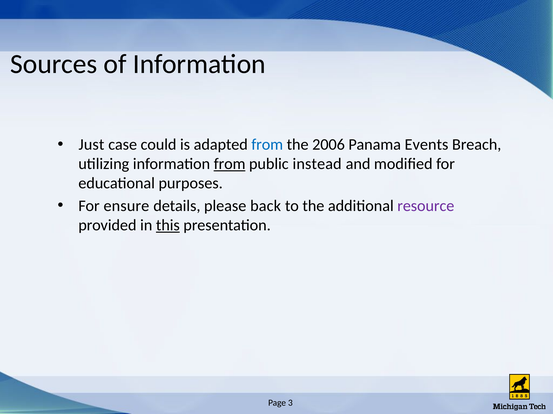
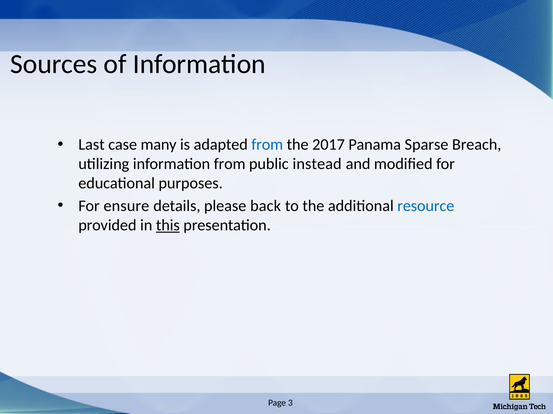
Just: Just -> Last (91, 145)
could: could -> many (159, 145)
2006: 2006 -> 2017 (329, 145)
Events: Events -> Sparse (427, 145)
from underline: present -> none (230, 164)
resource colour: purple -> blue (426, 206)
